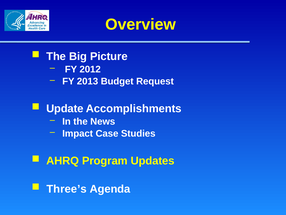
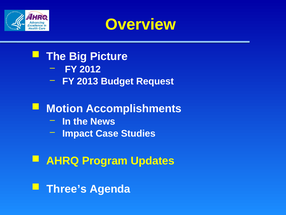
Update: Update -> Motion (65, 108)
